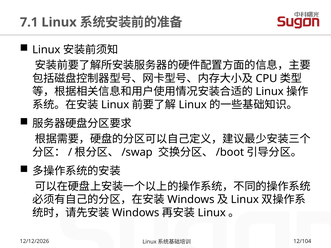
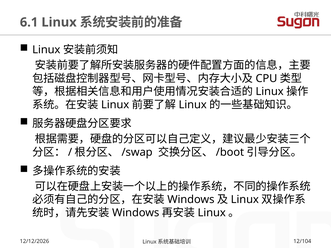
7.1: 7.1 -> 6.1 (29, 22)
